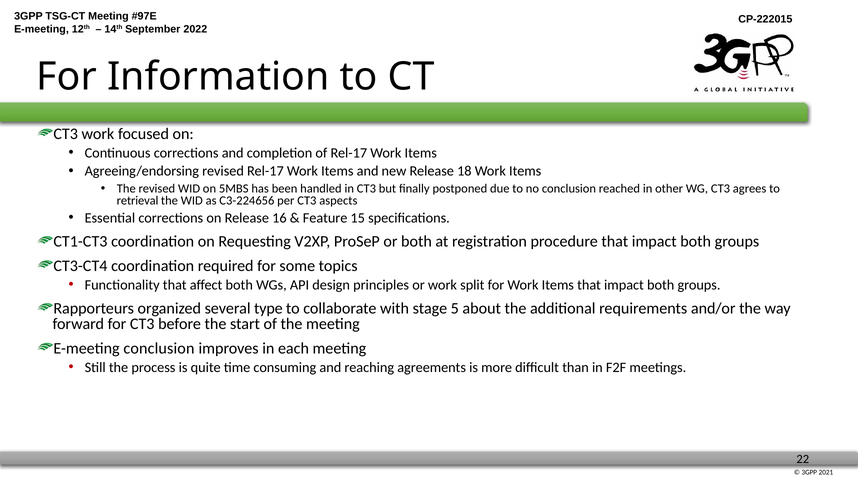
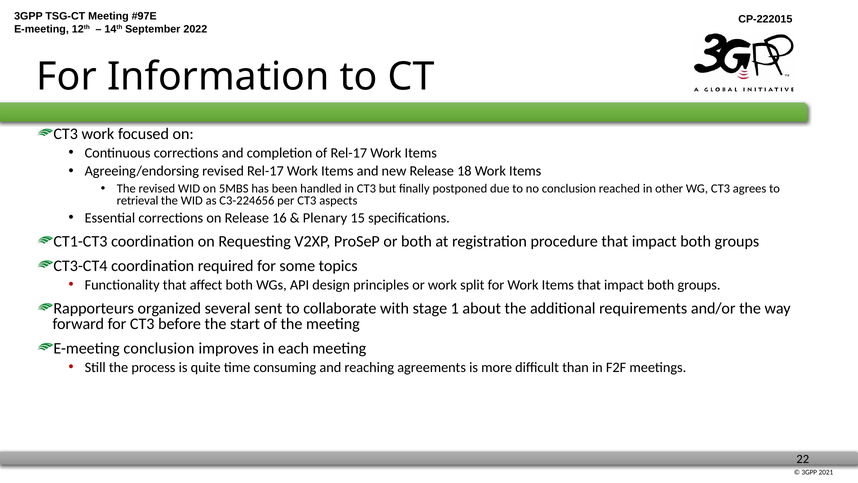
Feature: Feature -> Plenary (325, 218)
type: type -> sent (268, 308)
5: 5 -> 1 (455, 308)
